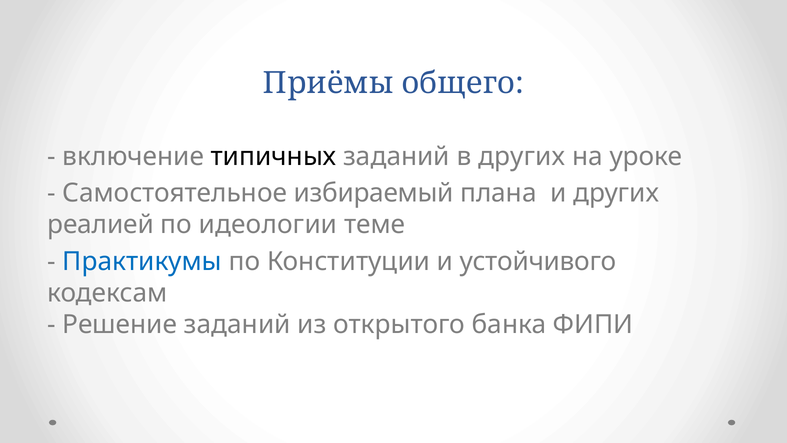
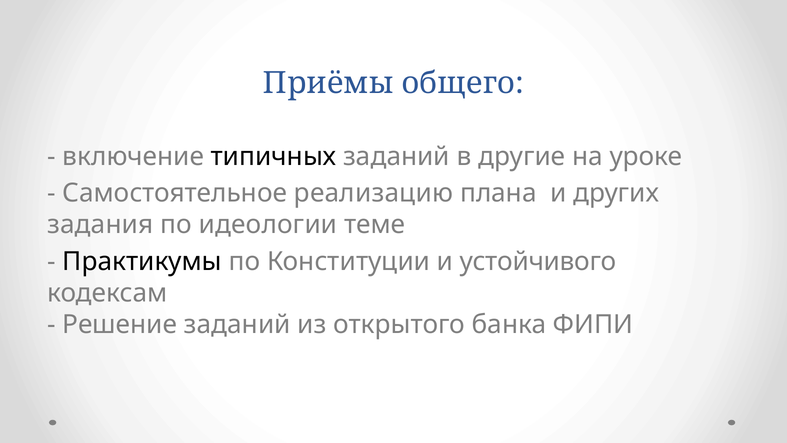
в других: других -> другие (522, 156)
избираемый: избираемый -> реализацию (373, 193)
реалией: реалией -> задания (100, 224)
Практикумы colour: blue -> black (142, 261)
